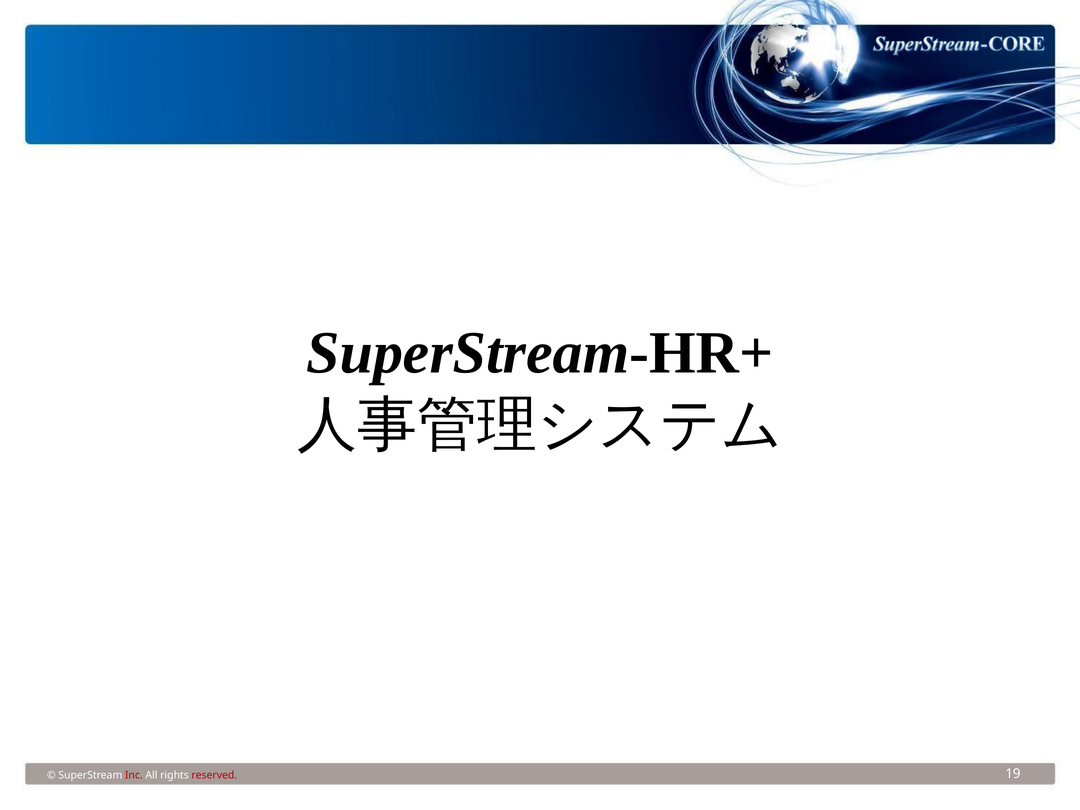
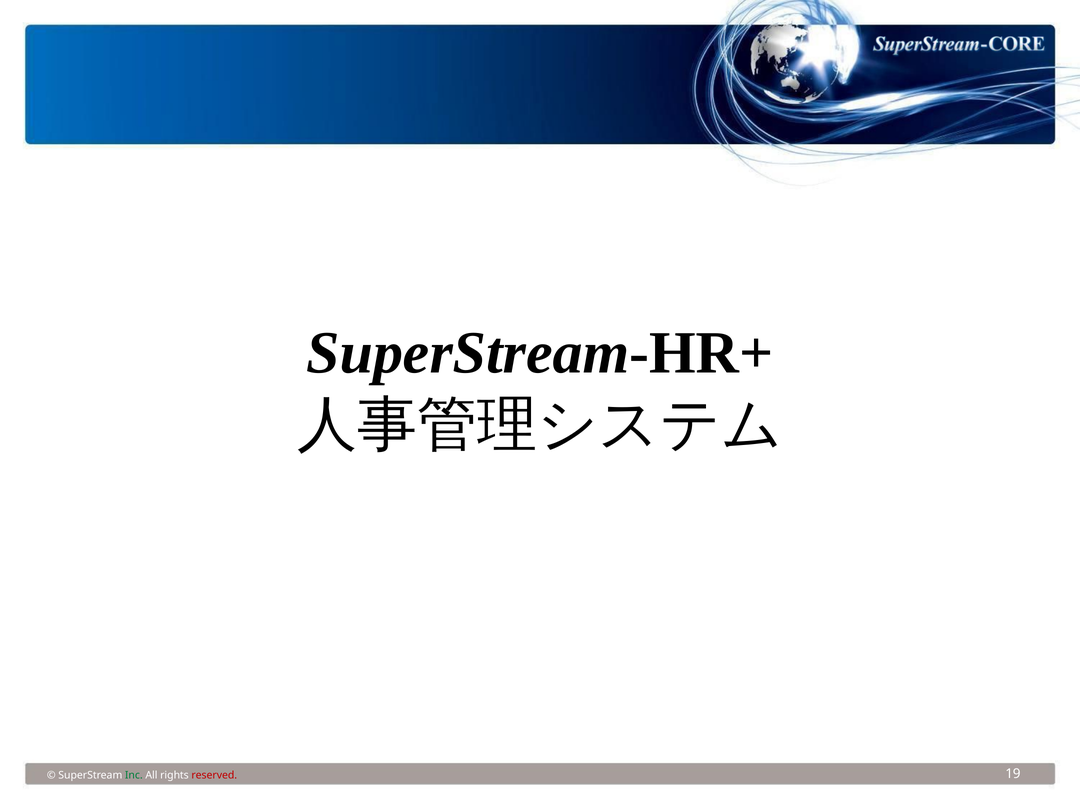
Inc colour: red -> green (134, 775)
